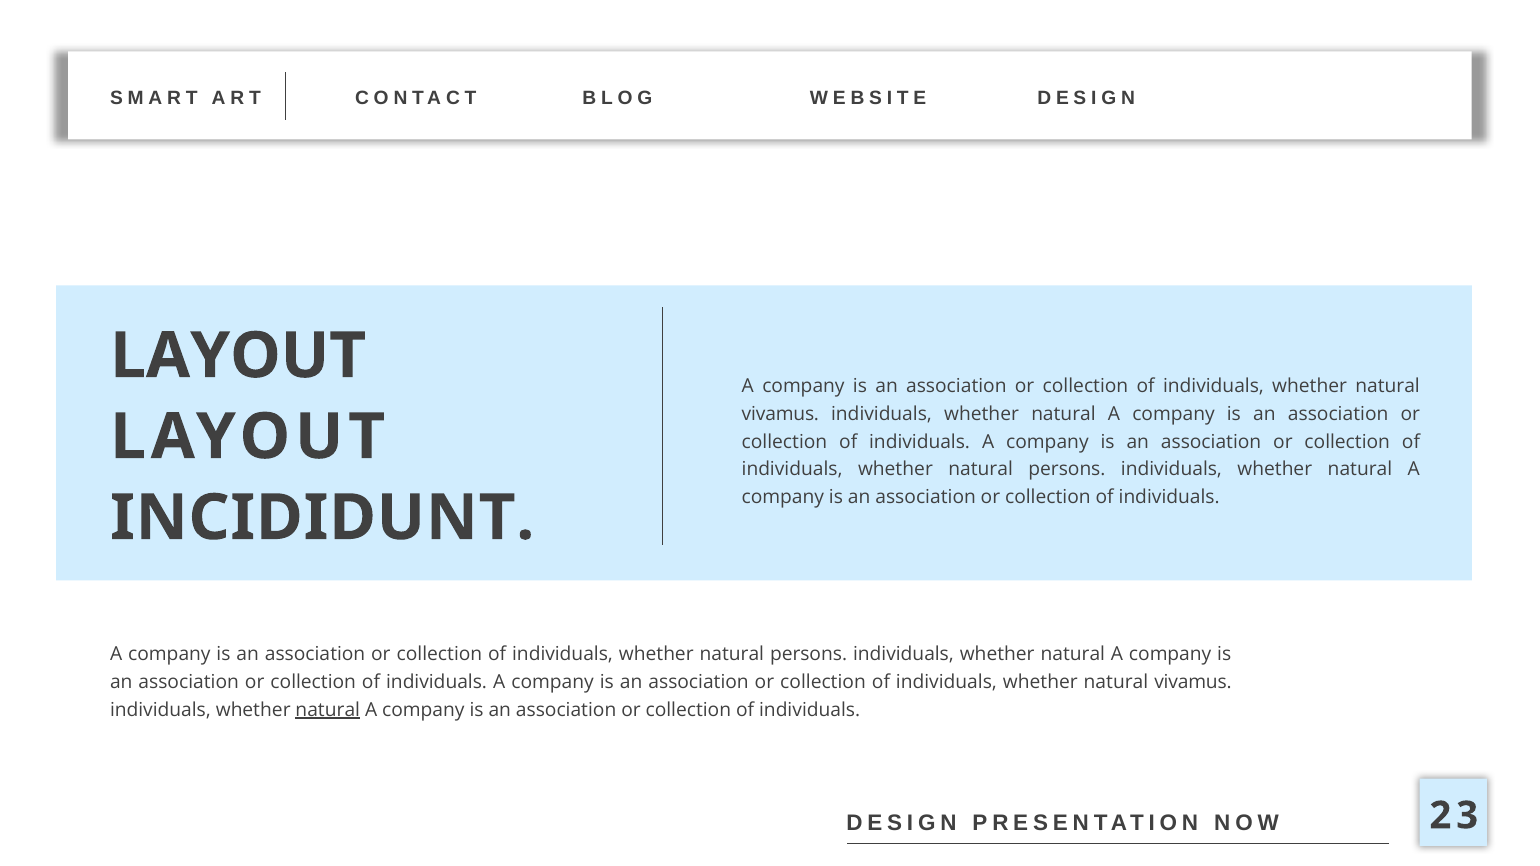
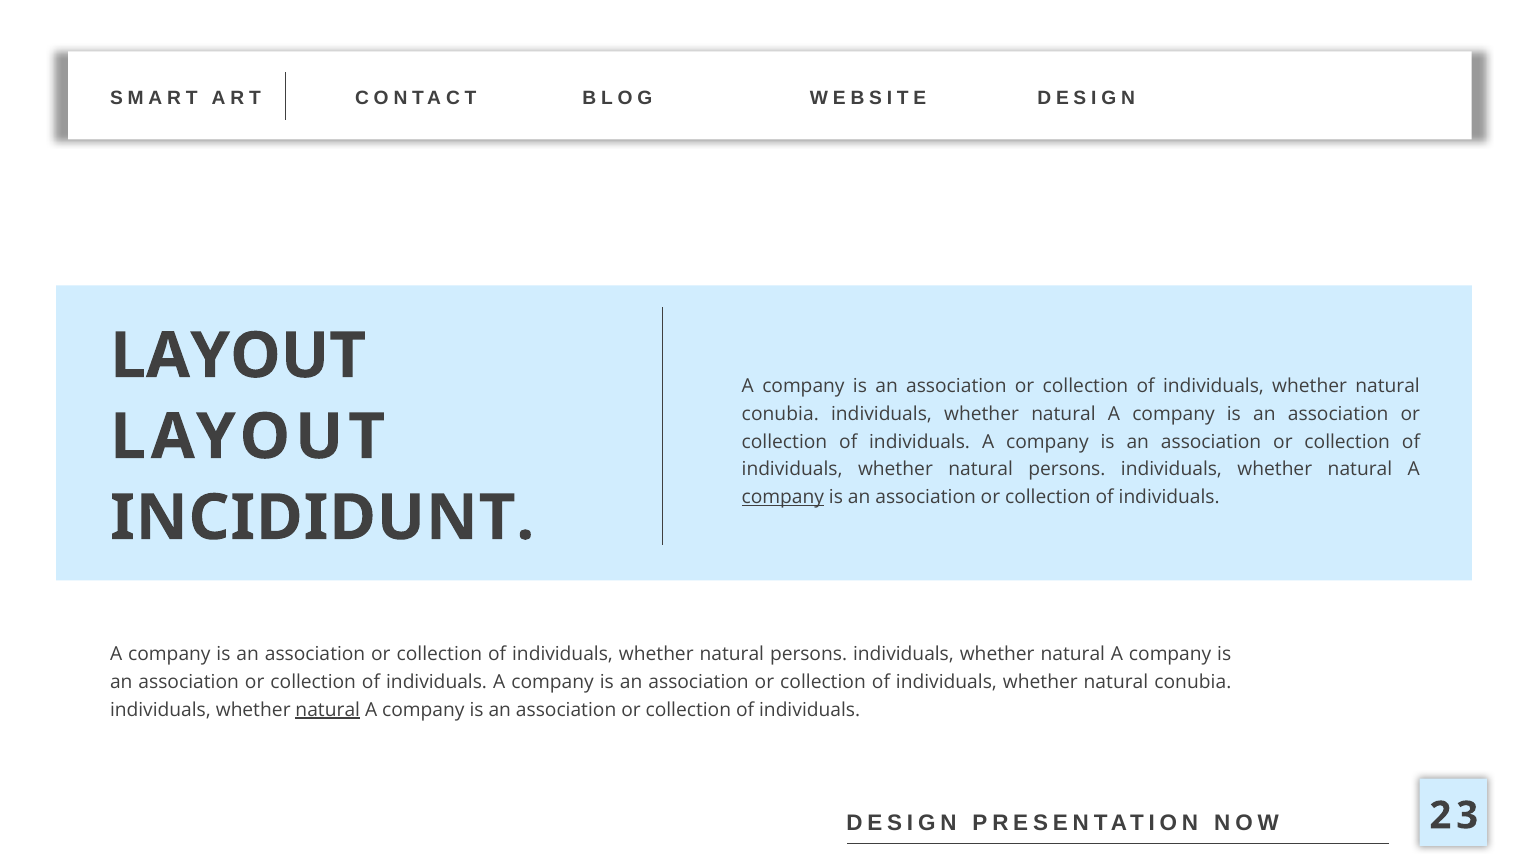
vivamus: vivamus -> conubia (780, 414)
company underline: none -> present (783, 497)
vivamus: vivamus -> conubia (1193, 682)
